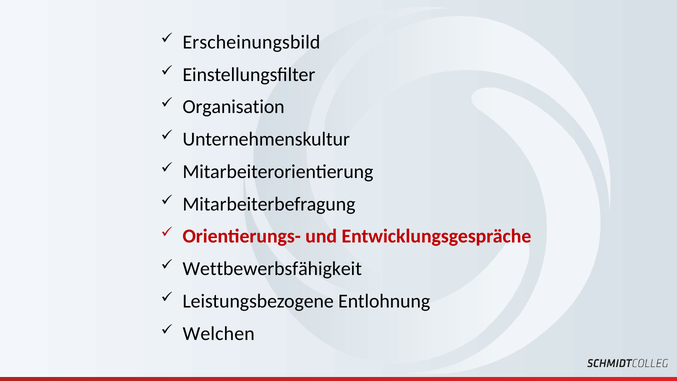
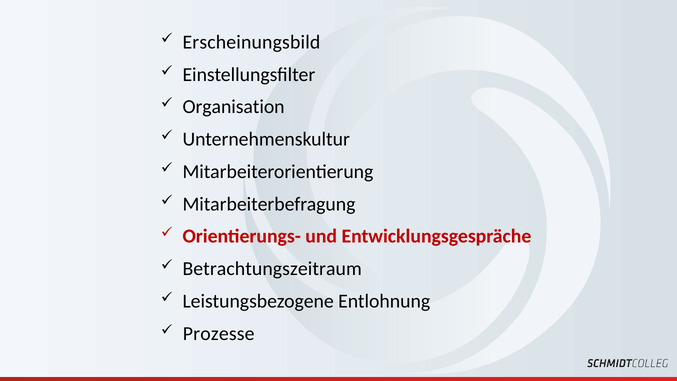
Wettbewerbsfähigkeit: Wettbewerbsfähigkeit -> Betrachtungszeitraum (272, 269)
Welchen: Welchen -> Prozesse (219, 333)
